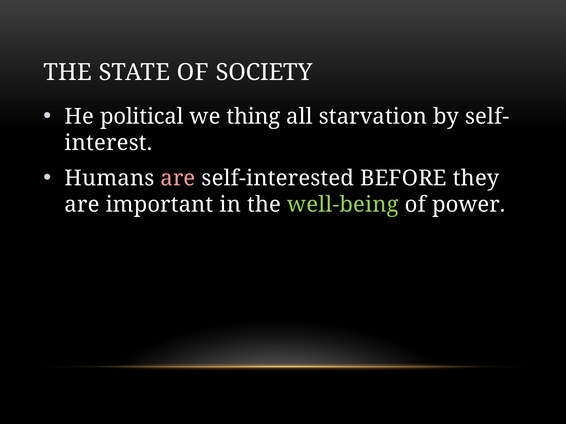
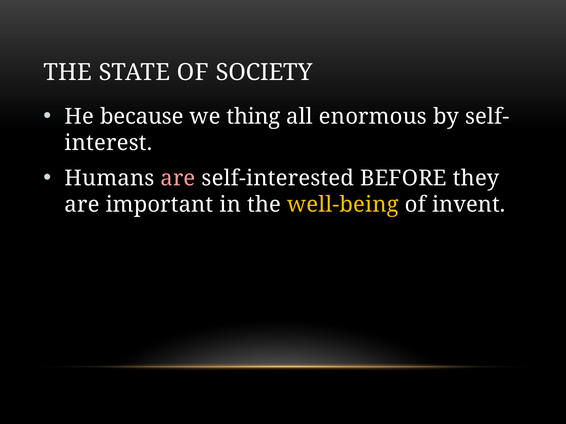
political: political -> because (142, 117)
starvation: starvation -> enormous (373, 117)
well-being colour: light green -> yellow (343, 205)
power: power -> invent (469, 205)
